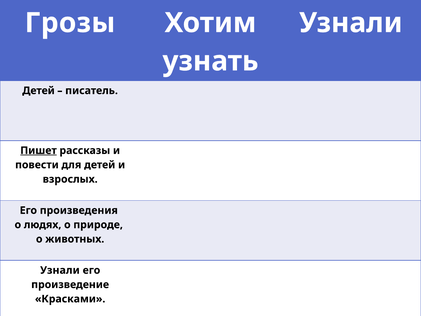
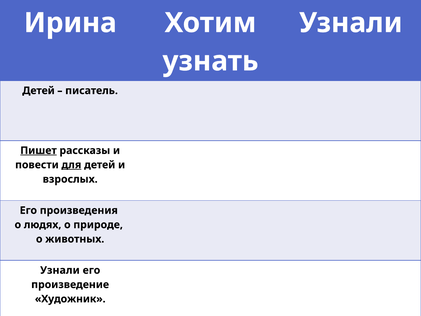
Грозы: Грозы -> Ирина (70, 23)
для underline: none -> present (71, 165)
Красками: Красками -> Художник (70, 299)
